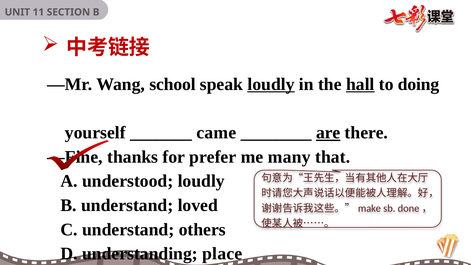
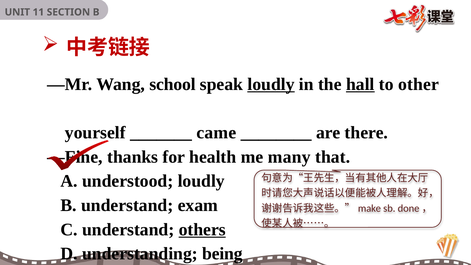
doing: doing -> other (419, 84)
are underline: present -> none (328, 133)
prefer: prefer -> health (213, 157)
loved: loved -> exam (198, 205)
others underline: none -> present (202, 230)
place: place -> being (222, 254)
